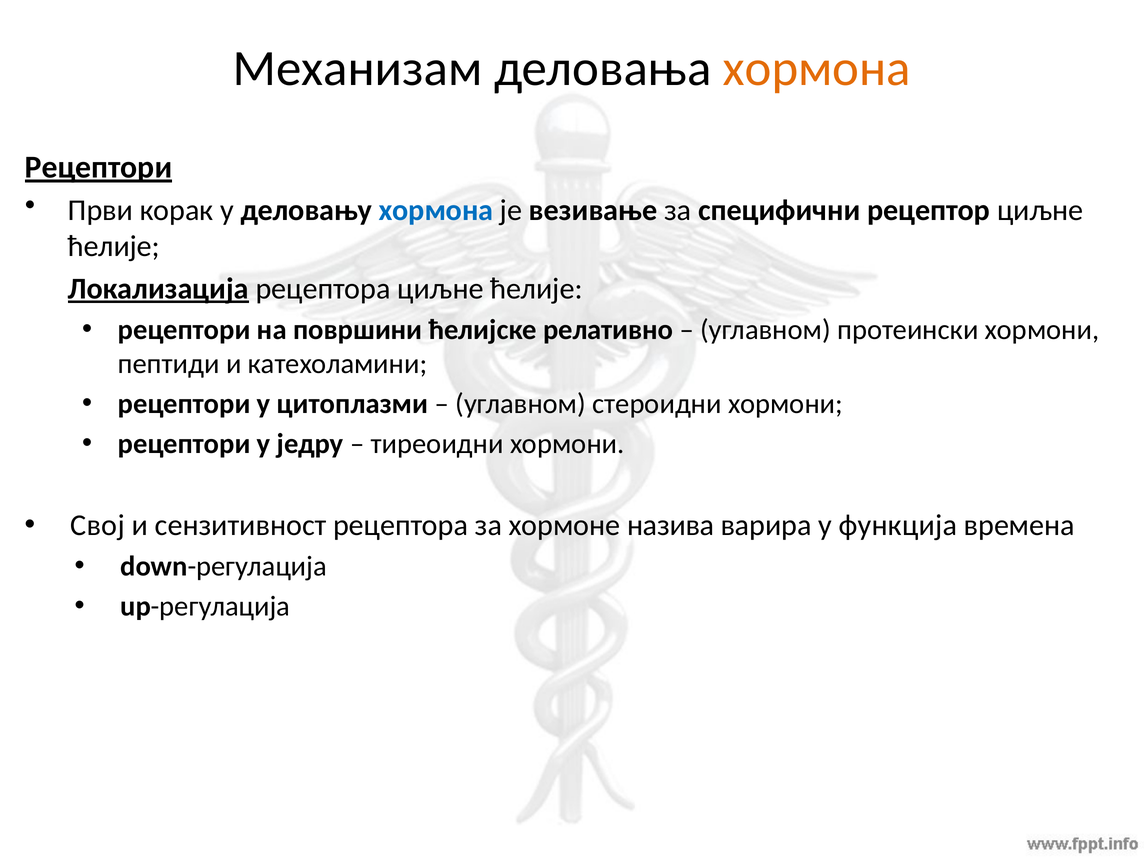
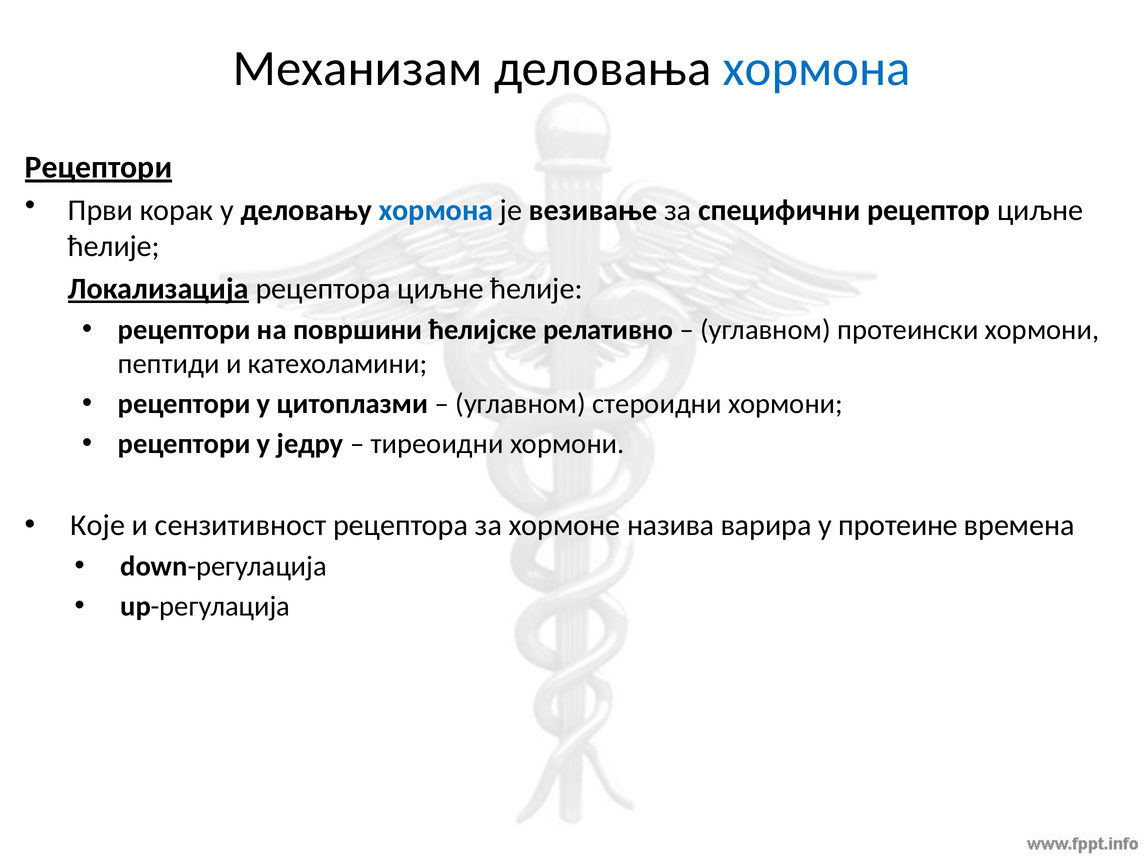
хормона colour: orange -> blue (817, 69)
Свој: Свој -> Које (98, 525)
функција: функција -> протеине (898, 525)
